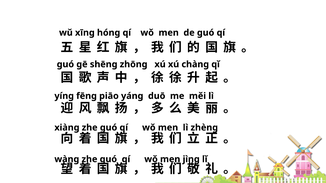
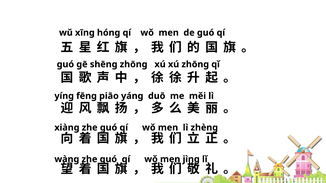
xú chànɡ: chànɡ -> zhōnɡ (195, 64)
